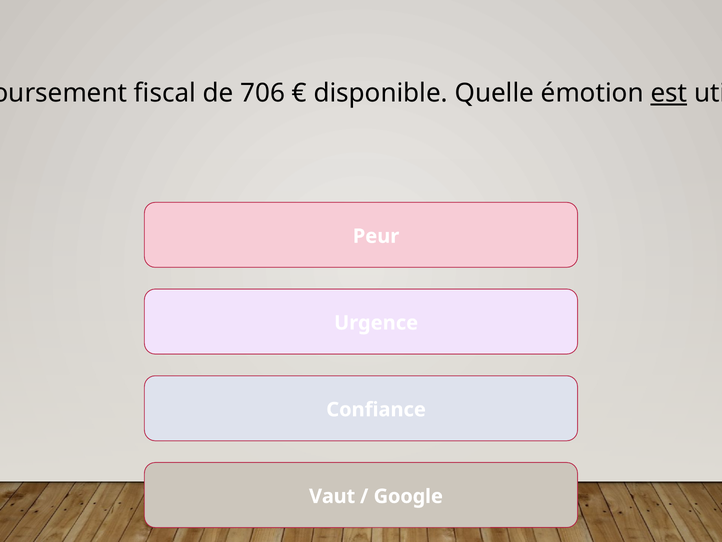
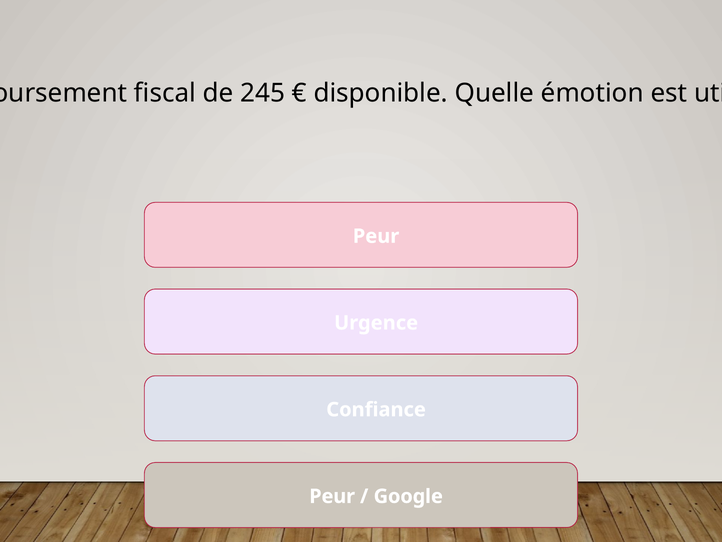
706: 706 -> 245 (263, 93)
est underline: present -> none (669, 93)
Vaut: Vaut -> Peur (332, 496)
